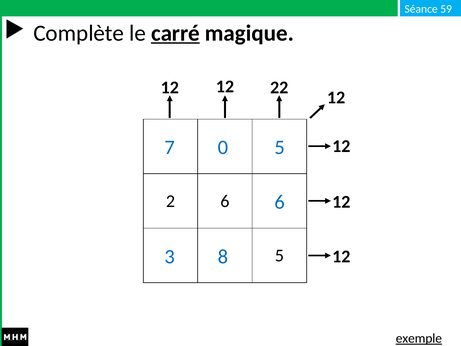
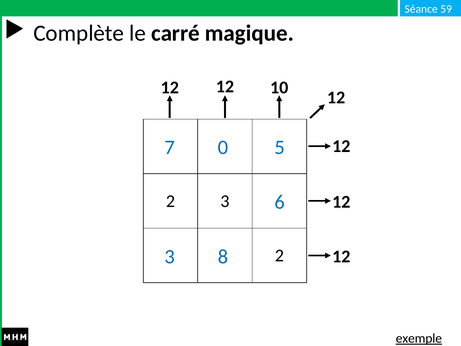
carré underline: present -> none (175, 33)
22: 22 -> 10 (279, 88)
2 6: 6 -> 3 (225, 201)
5: 5 -> 2 (279, 255)
